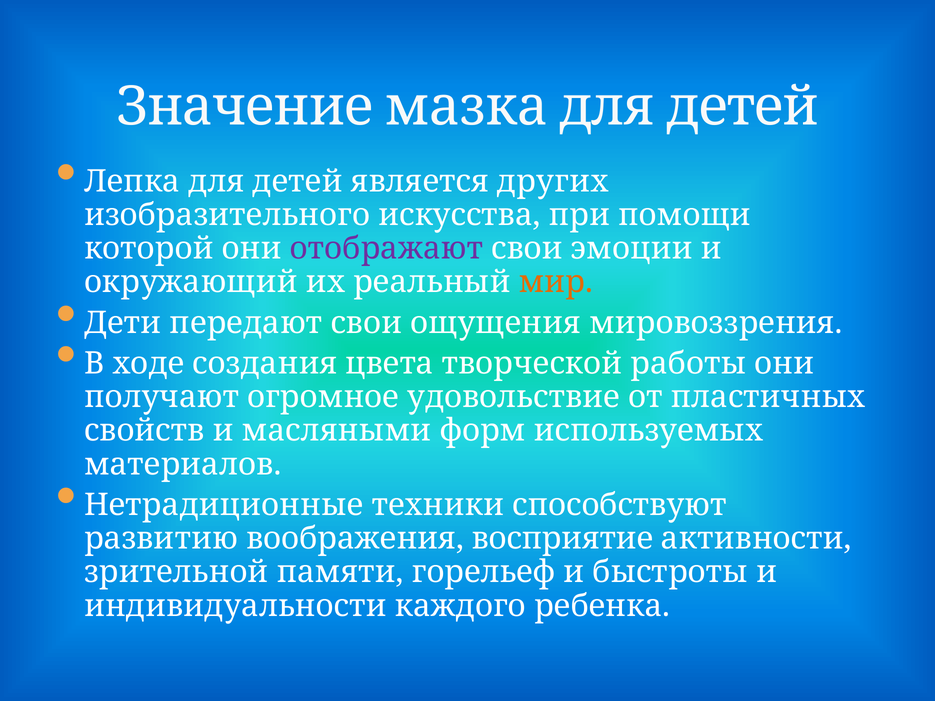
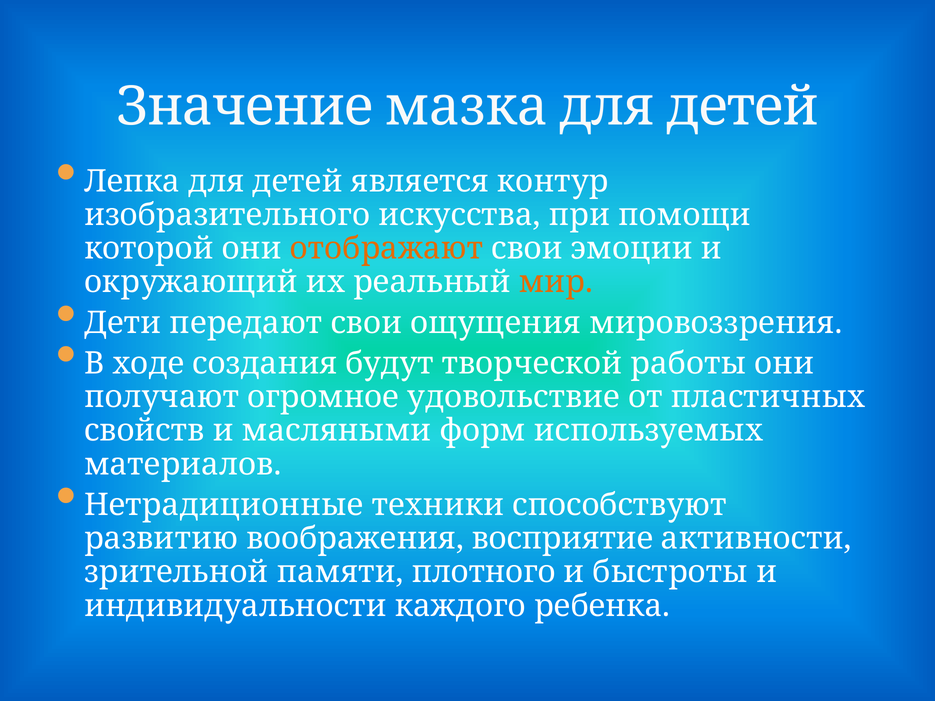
других: других -> контур (553, 181)
отображают colour: purple -> orange (387, 249)
цвета: цвета -> будут (390, 364)
горельеф: горельеф -> плотного (484, 572)
